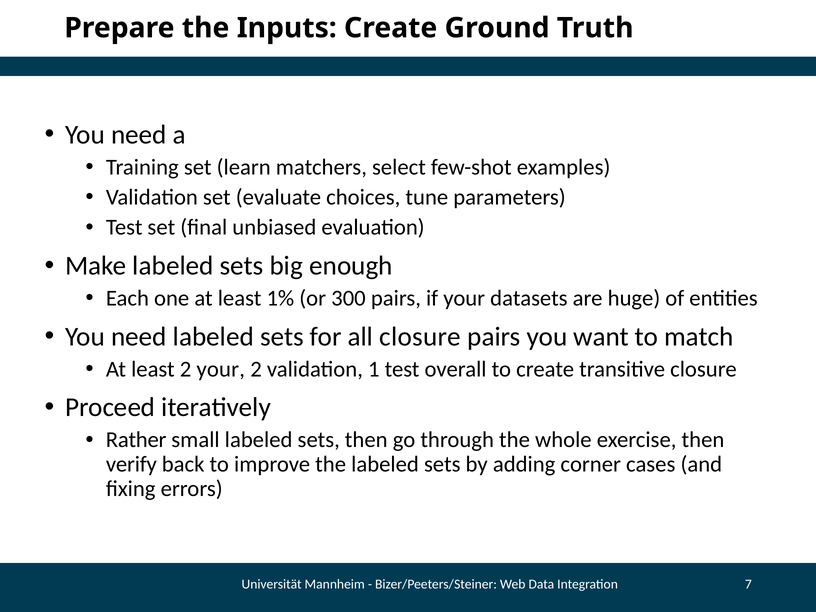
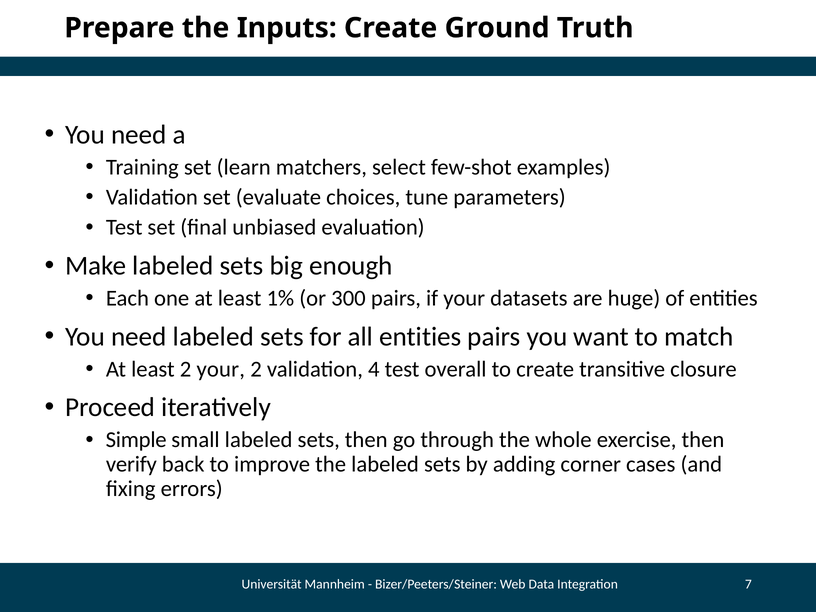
all closure: closure -> entities (420, 337)
1: 1 -> 4 (374, 369)
Rather: Rather -> Simple (136, 440)
